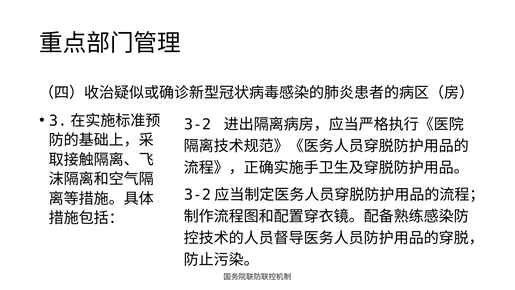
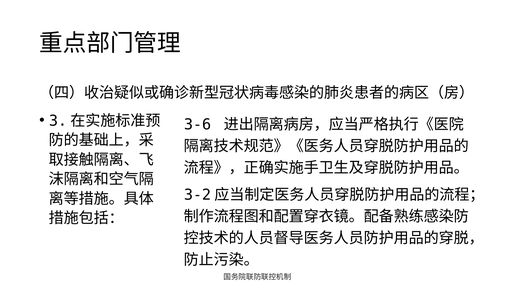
3-2: 3-2 -> 3-6 (198, 124)
